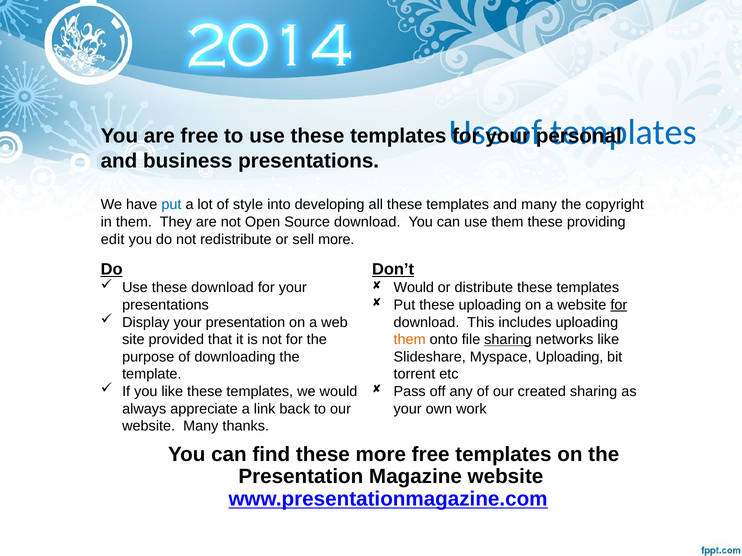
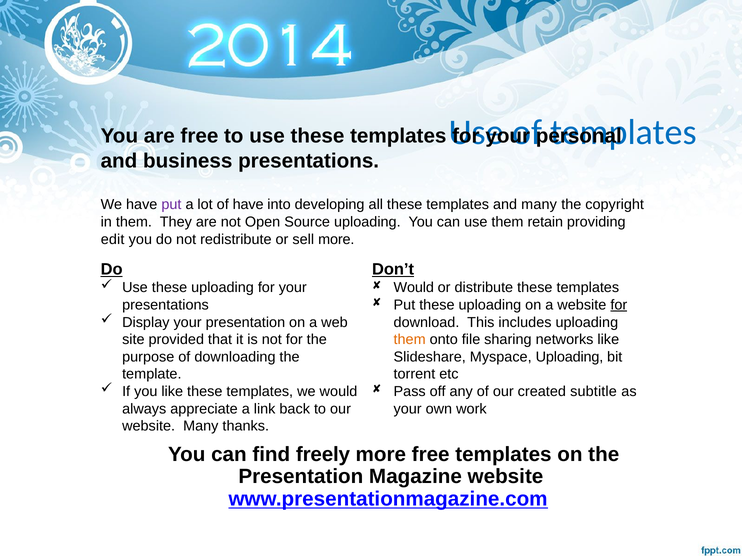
put colour: blue -> purple (171, 205)
of style: style -> have (248, 205)
Source download: download -> uploading (367, 222)
them these: these -> retain (545, 222)
Use these download: download -> uploading (223, 288)
sharing underline: present -> none (508, 340)
created sharing: sharing -> subtitle (594, 392)
find these: these -> freely (323, 455)
